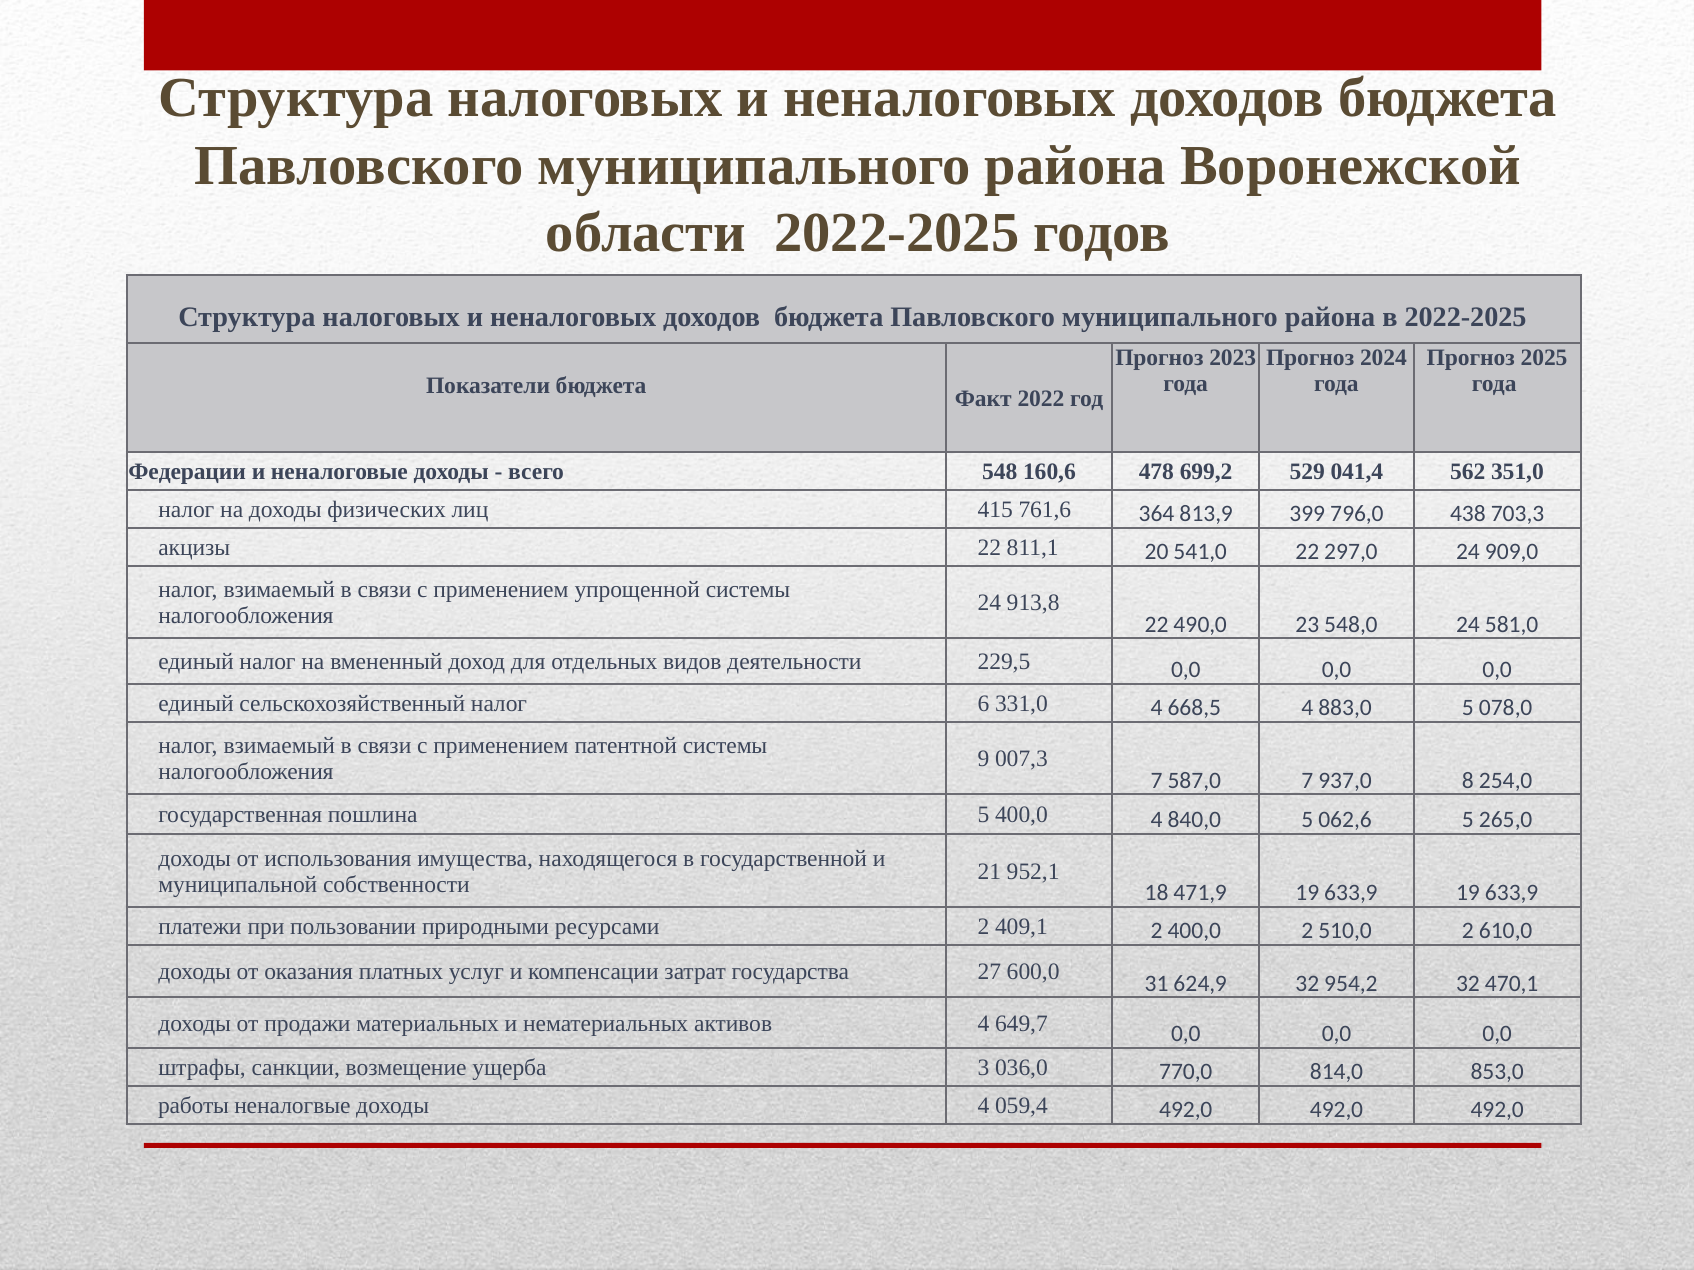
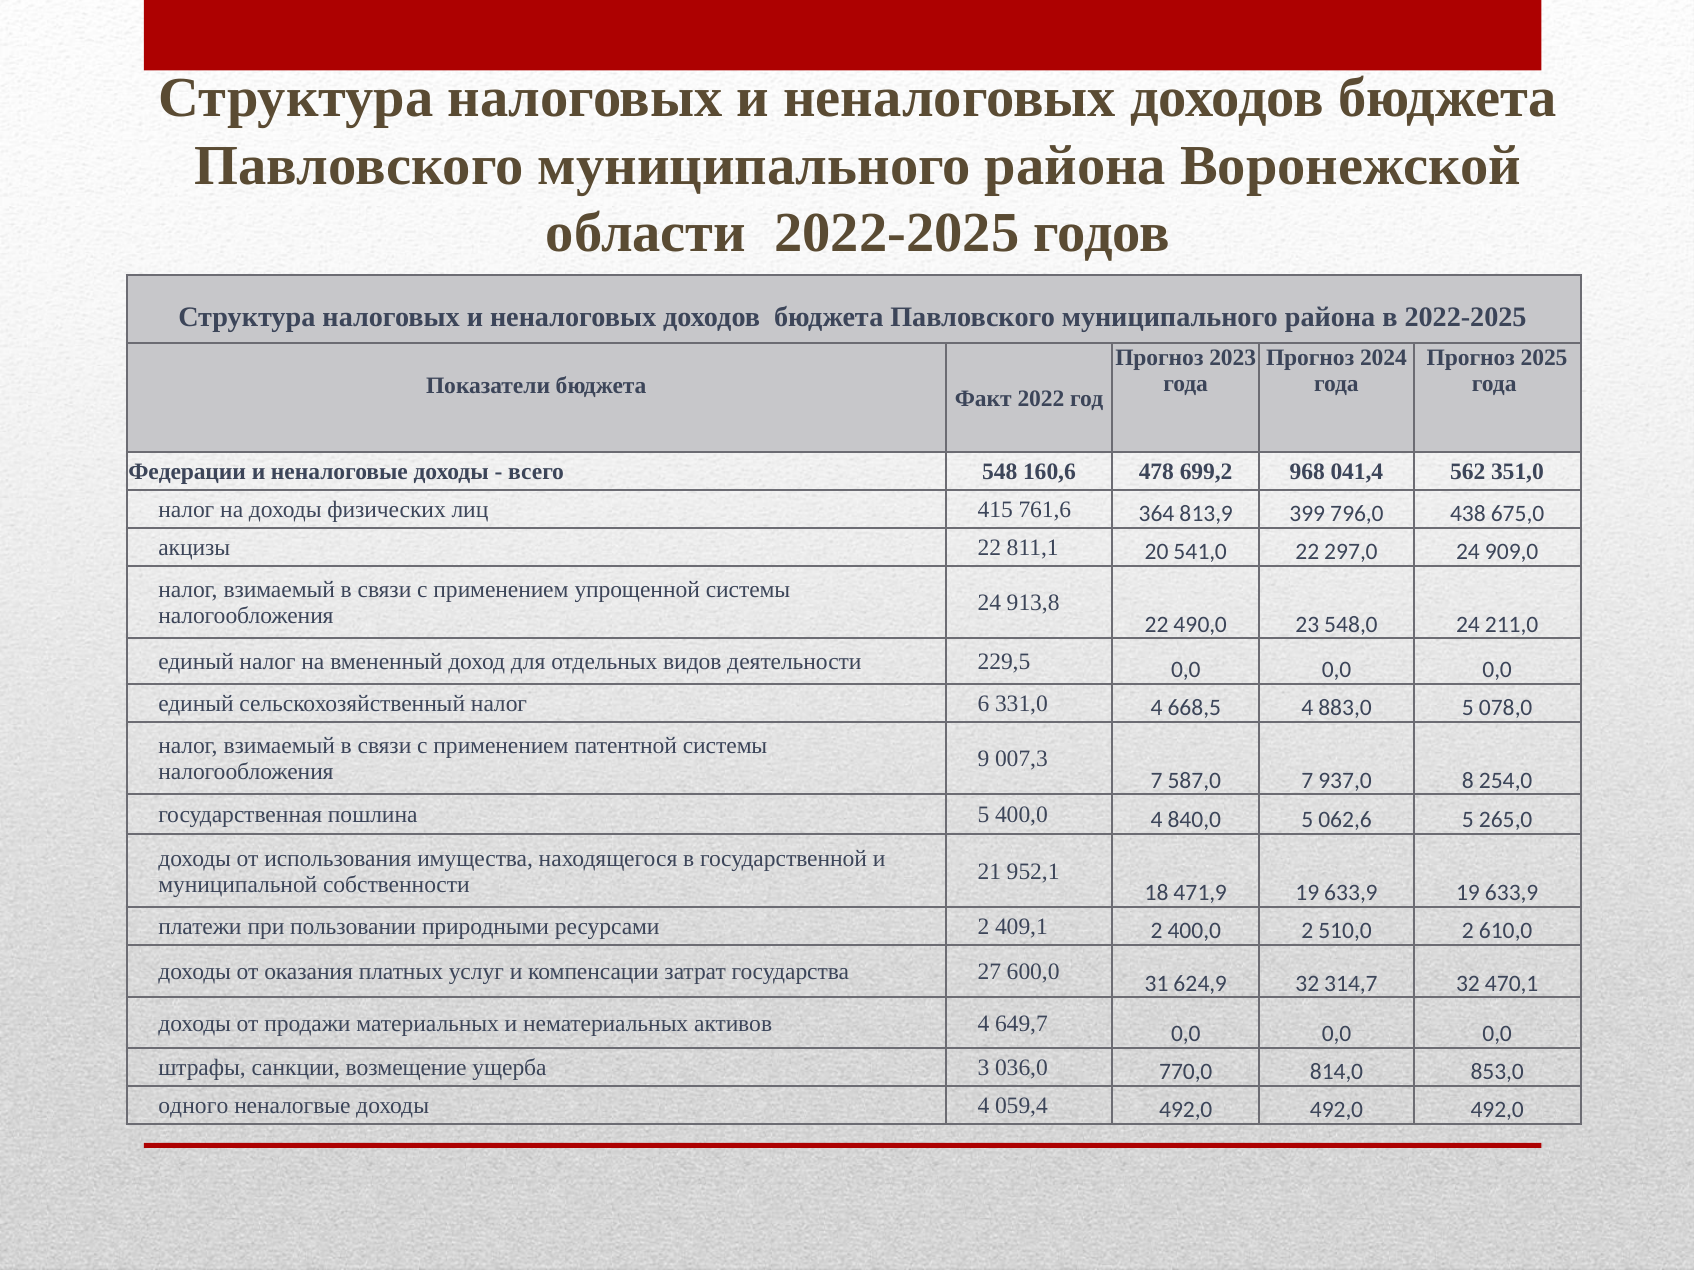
529: 529 -> 968 (1307, 472)
703,3: 703,3 -> 675,0 (1518, 514)
581,0: 581,0 -> 211,0 (1512, 625)
954,2: 954,2 -> 314,7 (1351, 984)
работы: работы -> одного (193, 1106)
